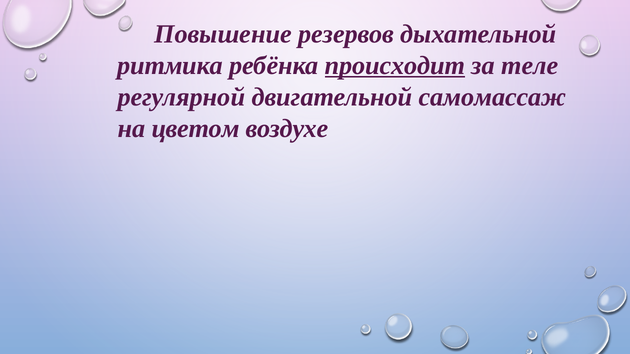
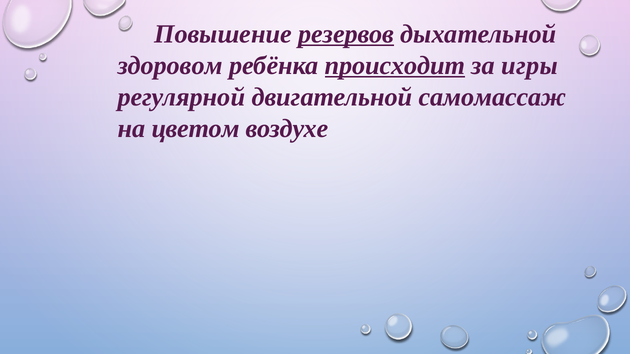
резервов underline: none -> present (346, 34)
ритмика: ритмика -> здоровом (170, 66)
теле: теле -> игры (530, 66)
